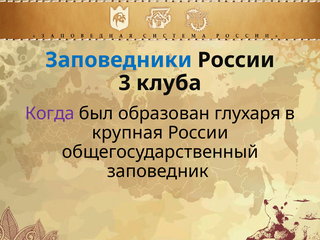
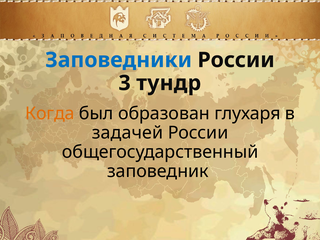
клуба: клуба -> тундр (169, 83)
Когда colour: purple -> orange (50, 114)
крупная: крупная -> задачей (128, 133)
